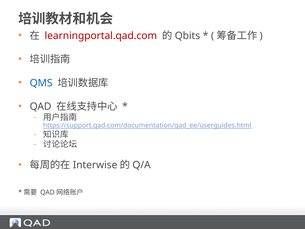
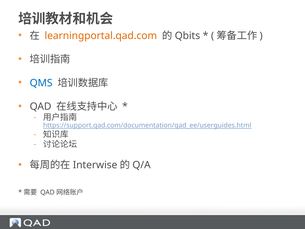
learningportal.qad.com colour: red -> orange (101, 36)
